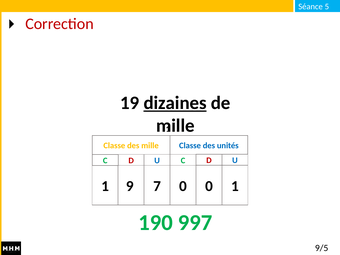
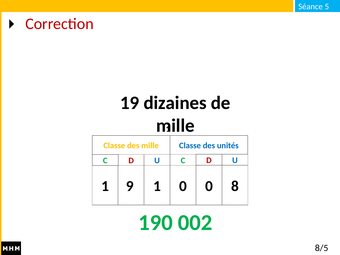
dizaines underline: present -> none (175, 103)
9 7: 7 -> 1 (157, 186)
0 1: 1 -> 8 (235, 186)
997: 997 -> 002 (195, 223)
9/5: 9/5 -> 8/5 (322, 248)
